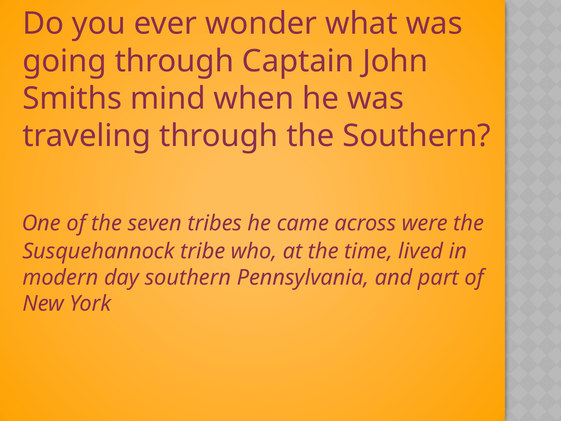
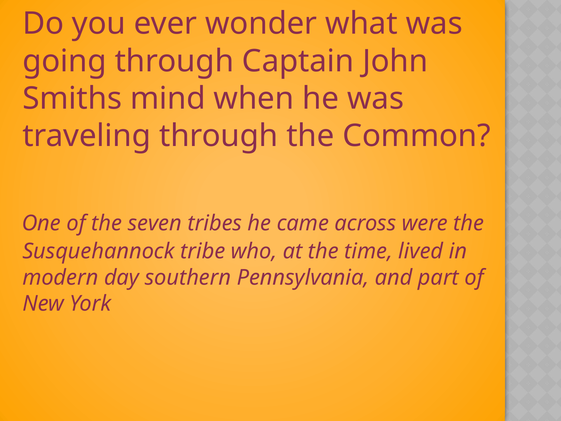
the Southern: Southern -> Common (417, 136)
